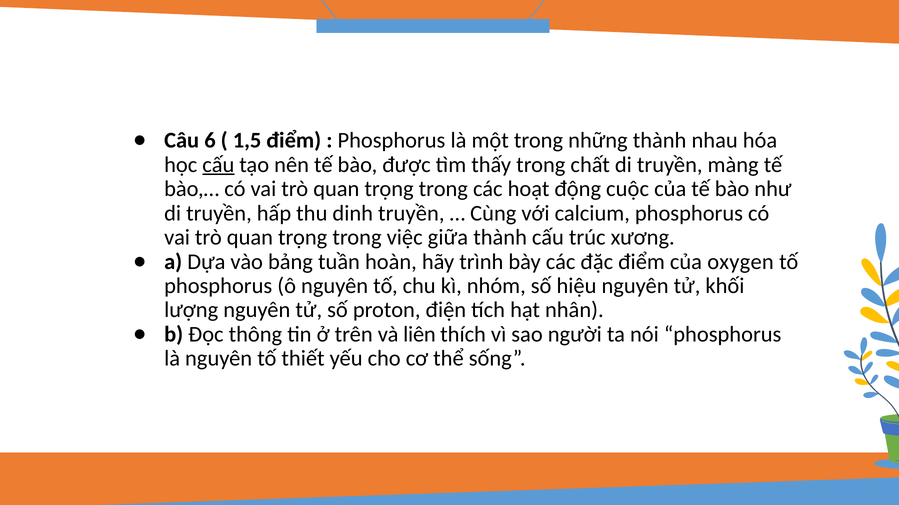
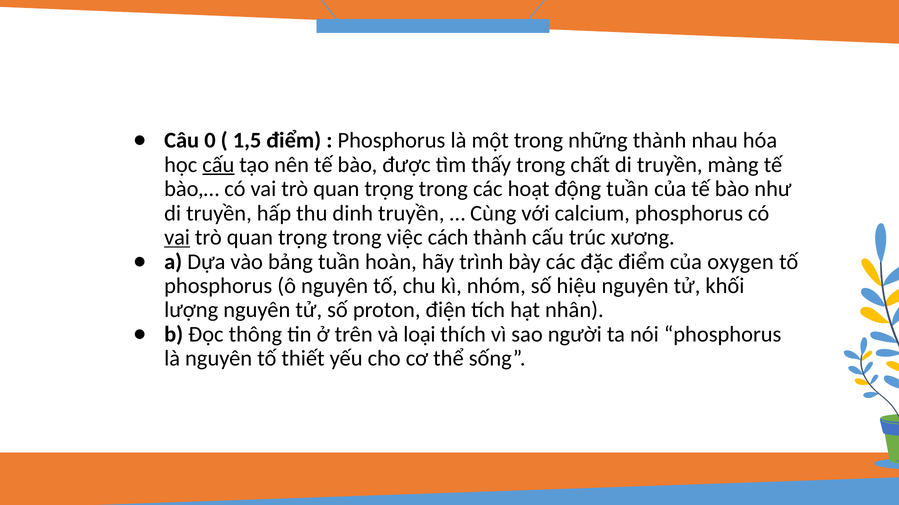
6: 6 -> 0 (210, 141)
động cuộc: cuộc -> tuần (628, 189)
vai underline: none -> present (177, 238)
giữa: giữa -> cách (448, 238)
liên: liên -> loại (419, 335)
